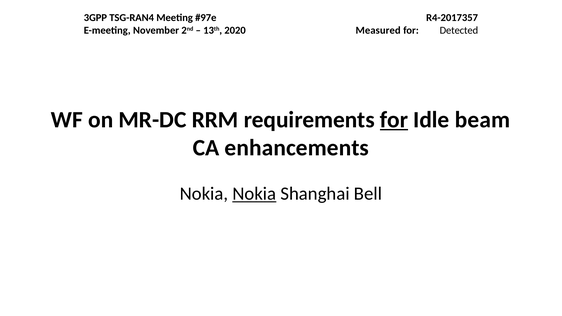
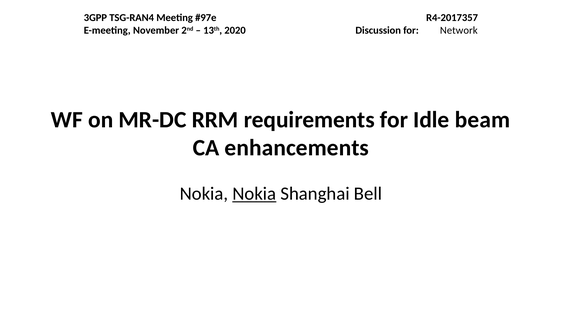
Measured: Measured -> Discussion (378, 30)
Detected: Detected -> Network (459, 30)
for underline: present -> none (394, 120)
